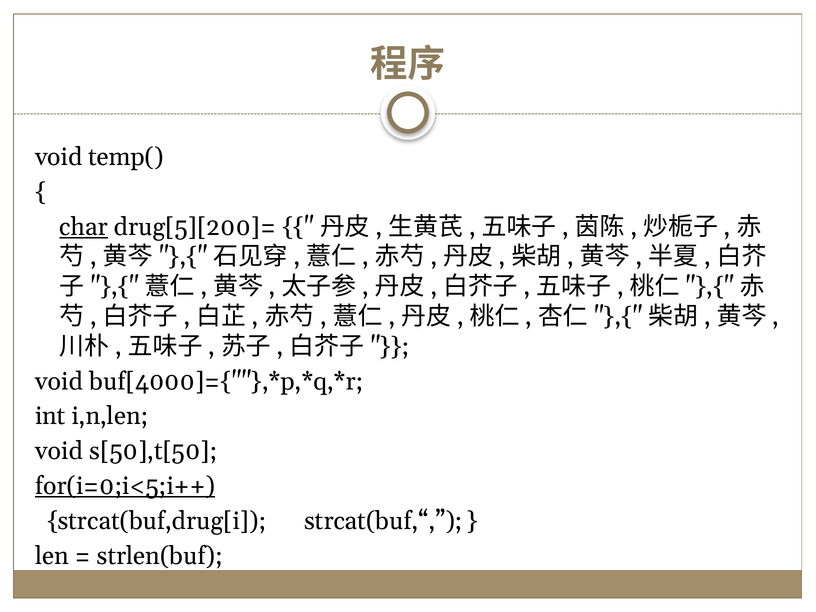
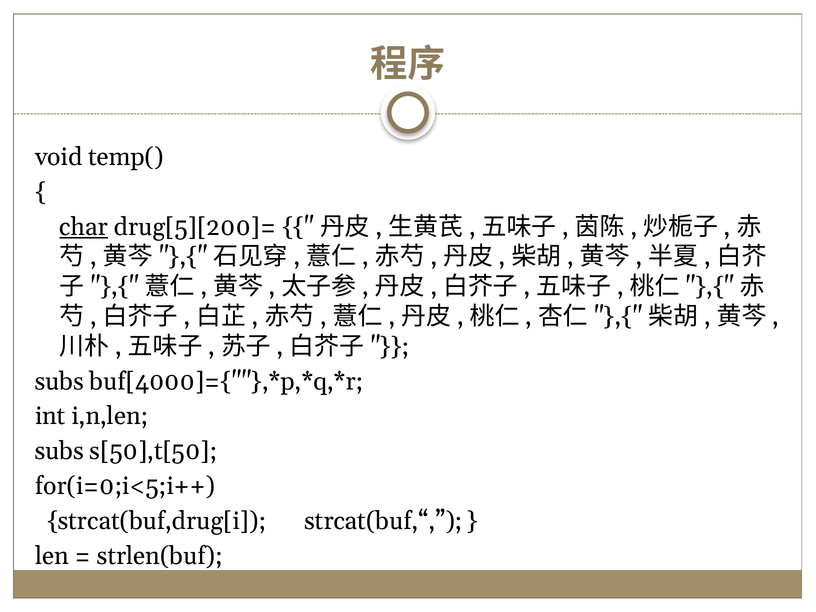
void: void -> subs (59, 381)
void: void -> subs (59, 451)
for(i=0;i<5;i++ underline: present -> none (125, 486)
